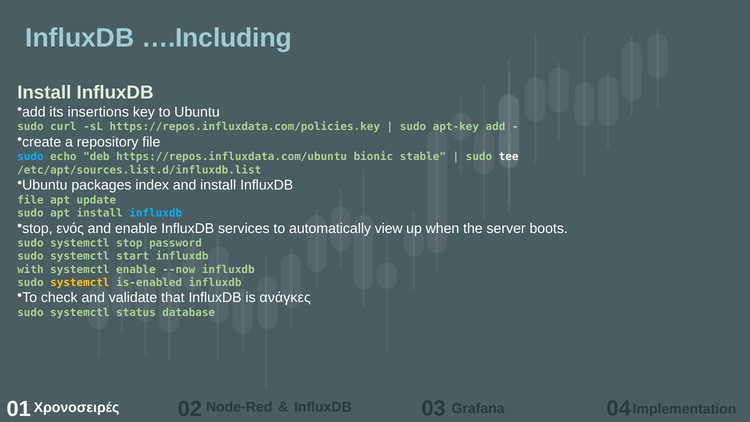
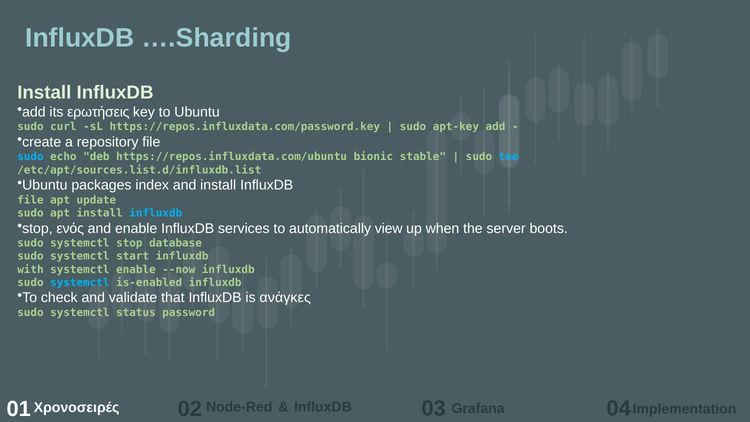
….Including: ….Including -> ….Sharding (217, 38)
insertions: insertions -> ερωτήσεις (98, 112)
https://repos.influxdata.com/policies.key: https://repos.influxdata.com/policies.key -> https://repos.influxdata.com/password.key (245, 127)
tee colour: white -> light blue (509, 157)
password: password -> database (176, 243)
systemctl colour: yellow -> light blue (80, 283)
database: database -> password (189, 313)
